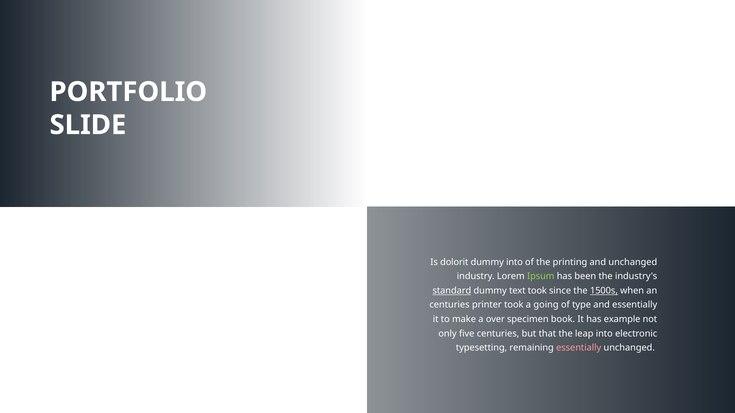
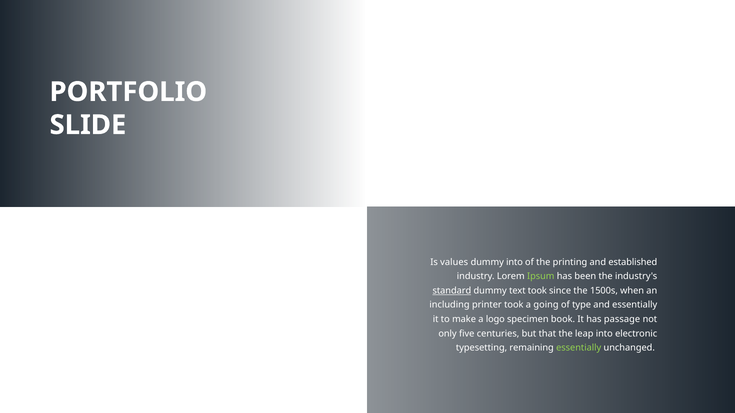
dolorit: dolorit -> values (454, 262)
and unchanged: unchanged -> established (633, 262)
1500s underline: present -> none (604, 291)
centuries: centuries -> including (450, 305)
over: over -> logo (495, 320)
example: example -> passage (622, 320)
essentially colour: pink -> light green (579, 348)
